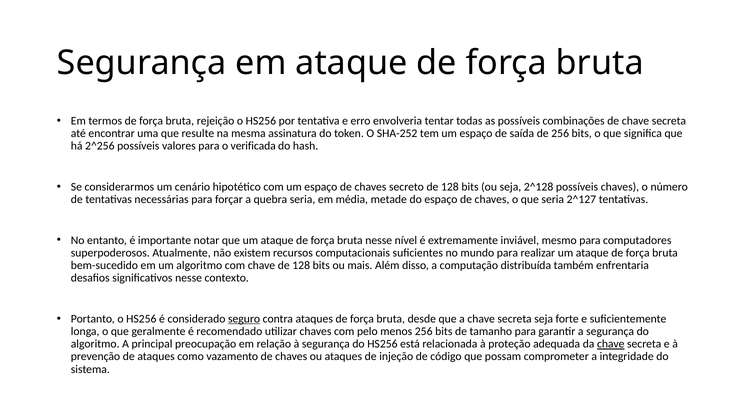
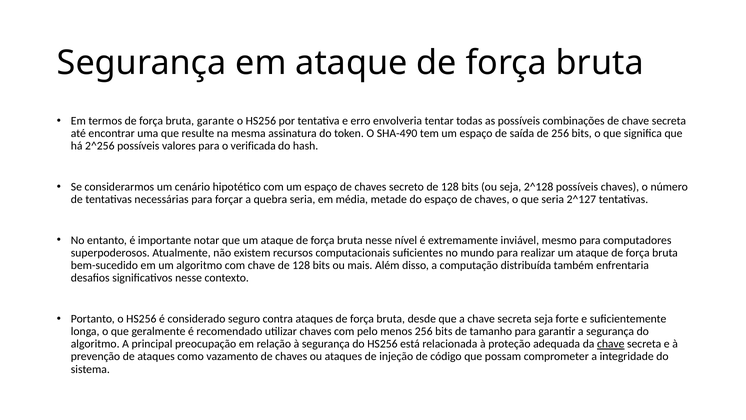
rejeição: rejeição -> garante (215, 121)
SHA-252: SHA-252 -> SHA-490 (397, 133)
seguro underline: present -> none (244, 319)
